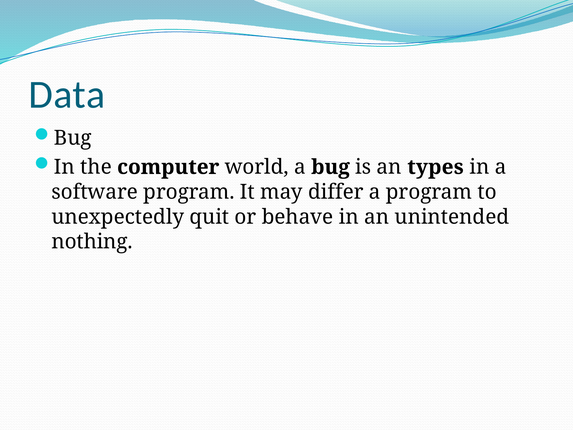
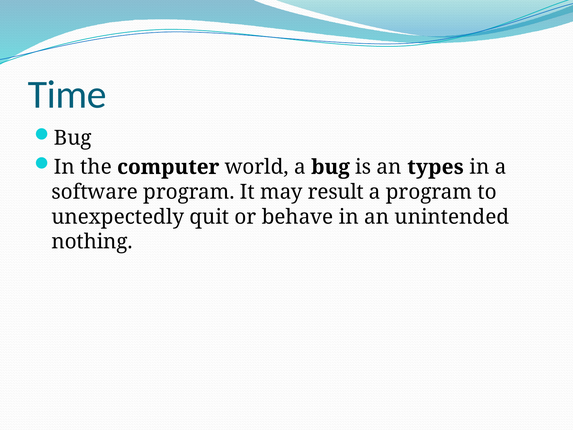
Data: Data -> Time (67, 95)
differ: differ -> result (336, 192)
